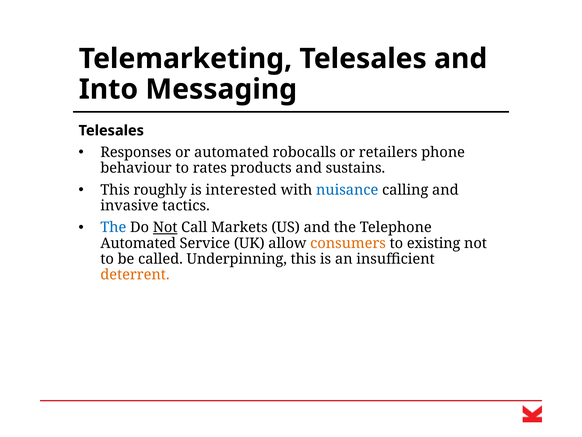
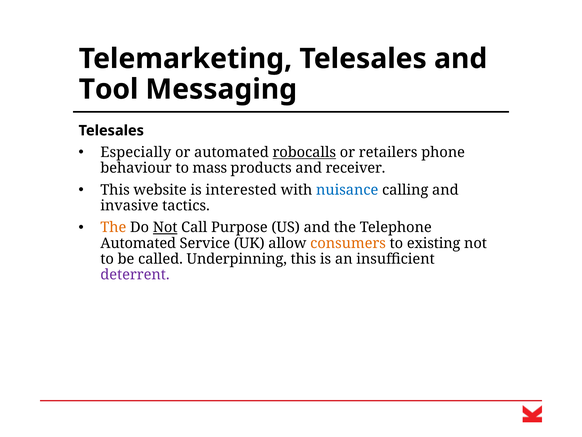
Into: Into -> Tool (109, 89)
Responses: Responses -> Especially (136, 152)
robocalls underline: none -> present (304, 152)
rates: rates -> mass (210, 168)
sustains: sustains -> receiver (355, 168)
roughly: roughly -> website (160, 190)
The colour: blue -> orange (113, 227)
Markets: Markets -> Purpose (239, 227)
deterrent colour: orange -> purple (135, 274)
